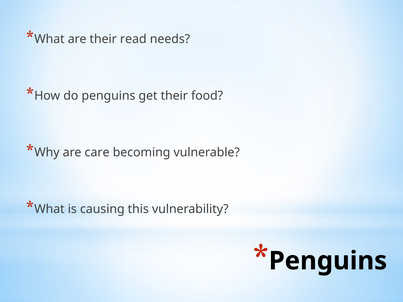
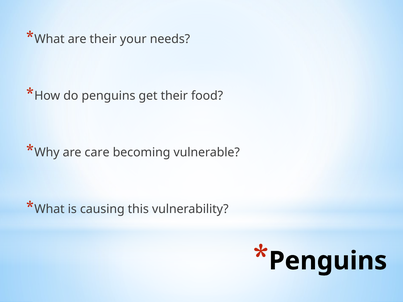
read: read -> your (133, 39)
